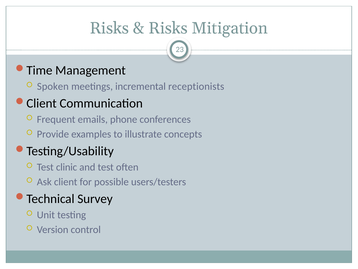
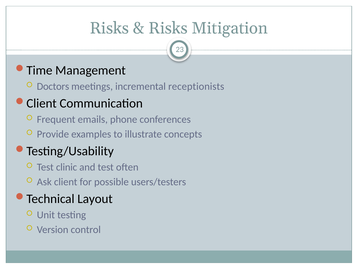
Spoken: Spoken -> Doctors (53, 86)
Survey: Survey -> Layout (95, 198)
